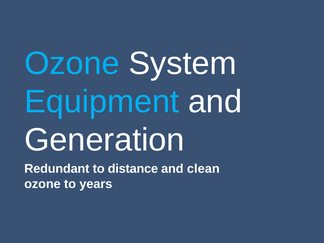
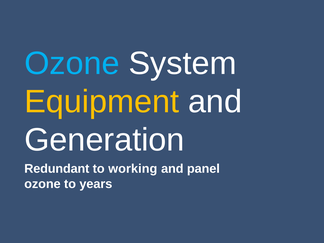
Equipment colour: light blue -> yellow (102, 102)
distance: distance -> working (133, 169)
clean: clean -> panel (203, 169)
